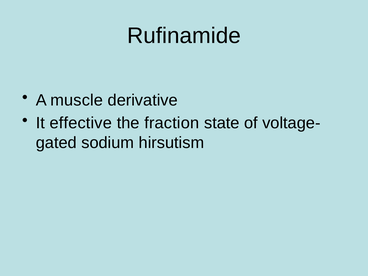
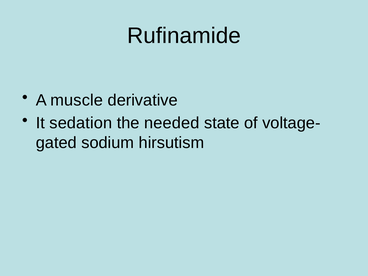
effective: effective -> sedation (81, 123)
fraction: fraction -> needed (172, 123)
